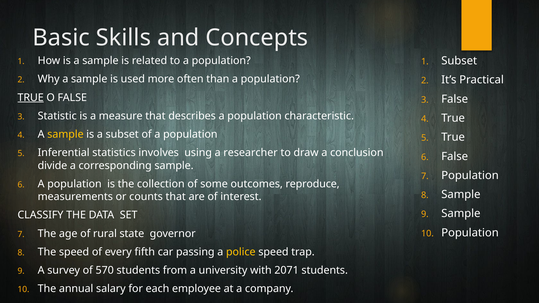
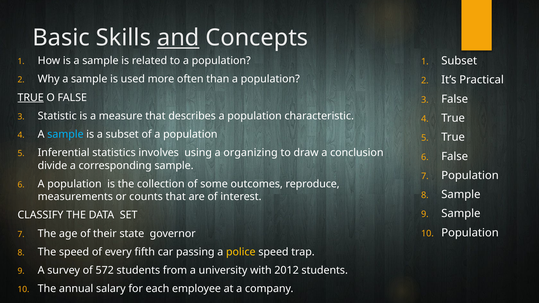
and underline: none -> present (178, 38)
sample colour: yellow -> light blue (65, 134)
researcher: researcher -> organizing (251, 153)
rural: rural -> their (105, 234)
570: 570 -> 572 (105, 271)
2071: 2071 -> 2012 (287, 271)
